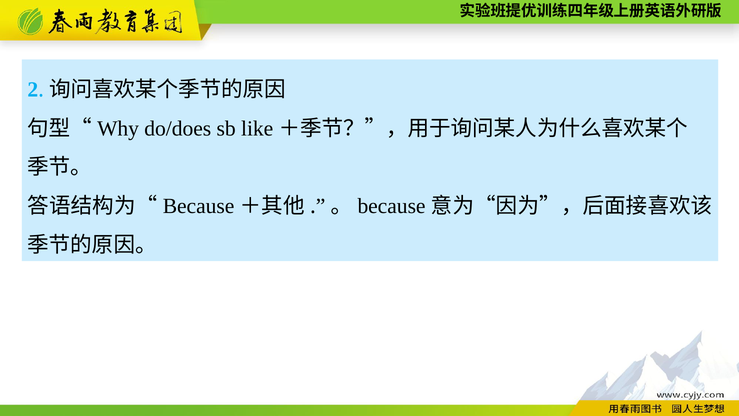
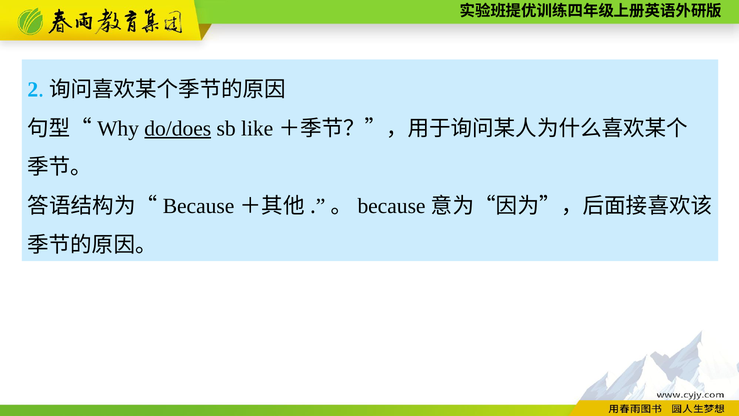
do/does underline: none -> present (178, 128)
